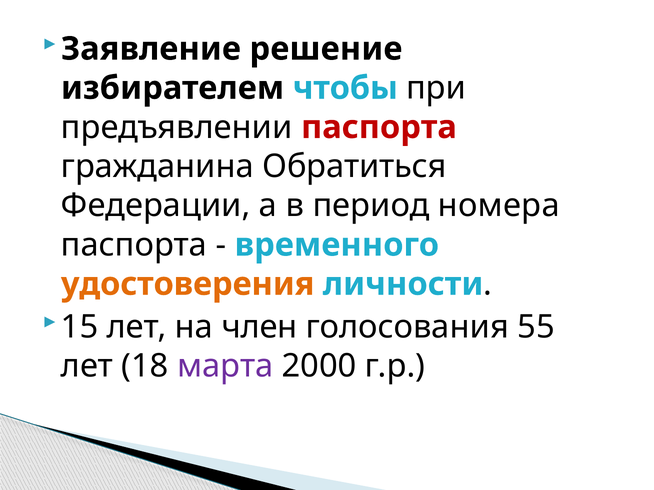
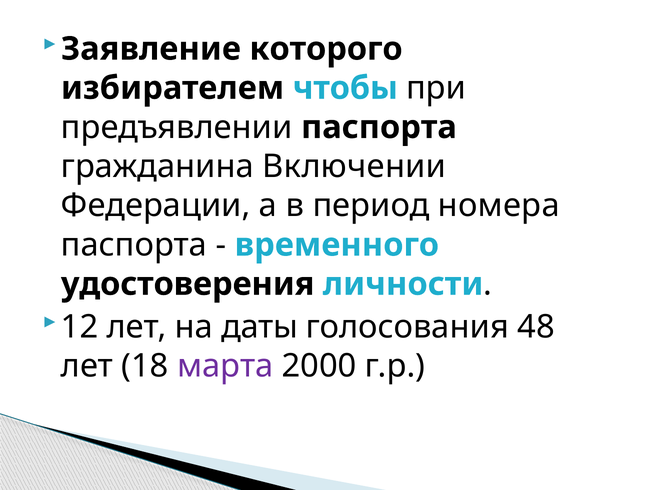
решение: решение -> которого (326, 49)
паспорта colour: red -> black (379, 127)
Обратиться: Обратиться -> Включении (354, 167)
удостоверения colour: orange -> black (188, 284)
15: 15 -> 12 (80, 327)
член: член -> даты (260, 327)
55: 55 -> 48 (536, 327)
